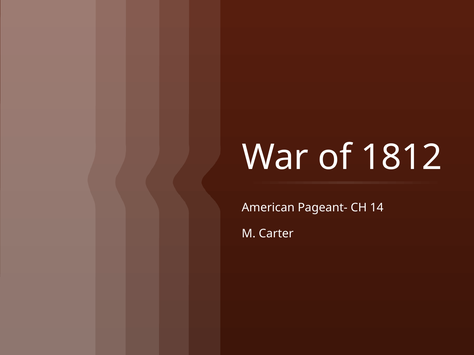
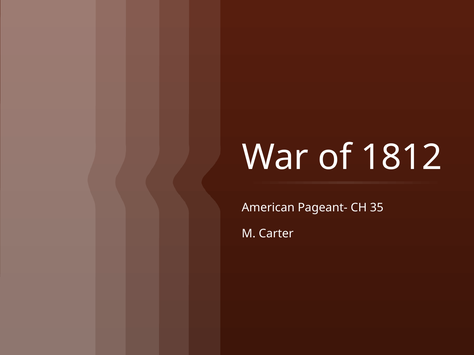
14: 14 -> 35 (377, 208)
